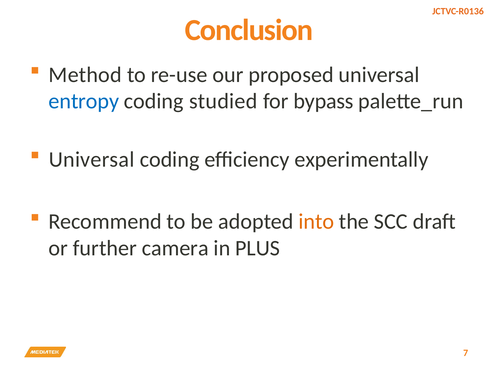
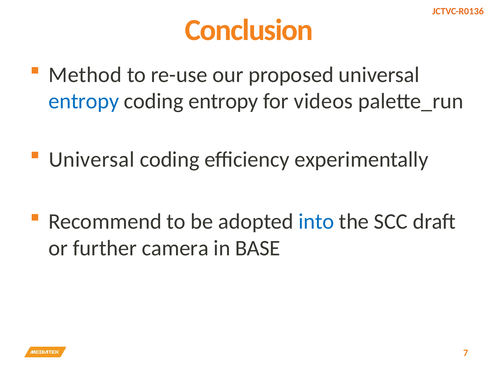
coding studied: studied -> entropy (223, 101)
bypass: bypass -> videos (323, 101)
into colour: orange -> blue (316, 221)
PLUS: PLUS -> BASE (258, 248)
